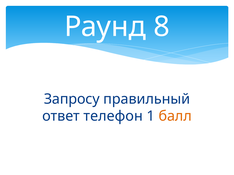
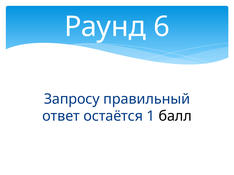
8: 8 -> 6 (162, 27)
телефон: телефон -> остаётся (113, 116)
балл colour: orange -> black (175, 116)
